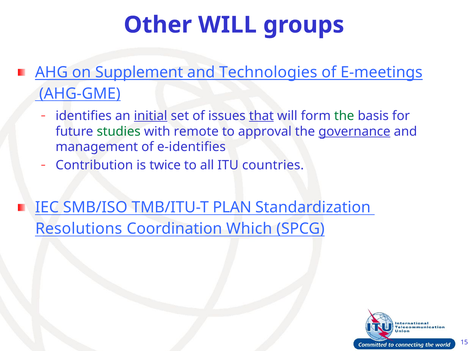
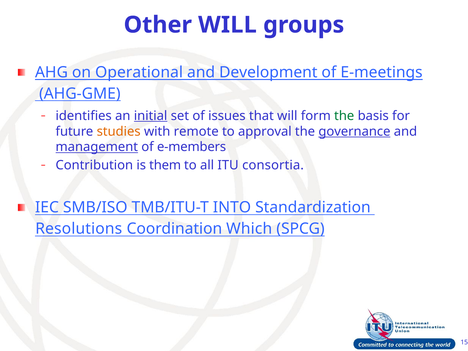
Supplement: Supplement -> Operational (139, 72)
Technologies: Technologies -> Development (268, 72)
that underline: present -> none (261, 116)
studies colour: green -> orange (119, 131)
management underline: none -> present (97, 147)
e-identifies: e-identifies -> e-members (192, 147)
twice: twice -> them (165, 165)
countries: countries -> consortia (273, 165)
PLAN: PLAN -> INTO (232, 208)
